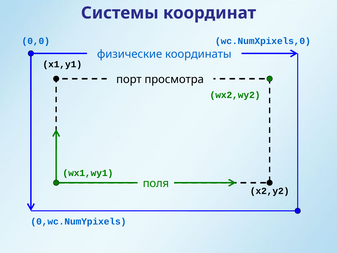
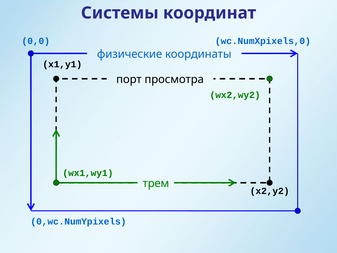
поля: поля -> трем (156, 183)
